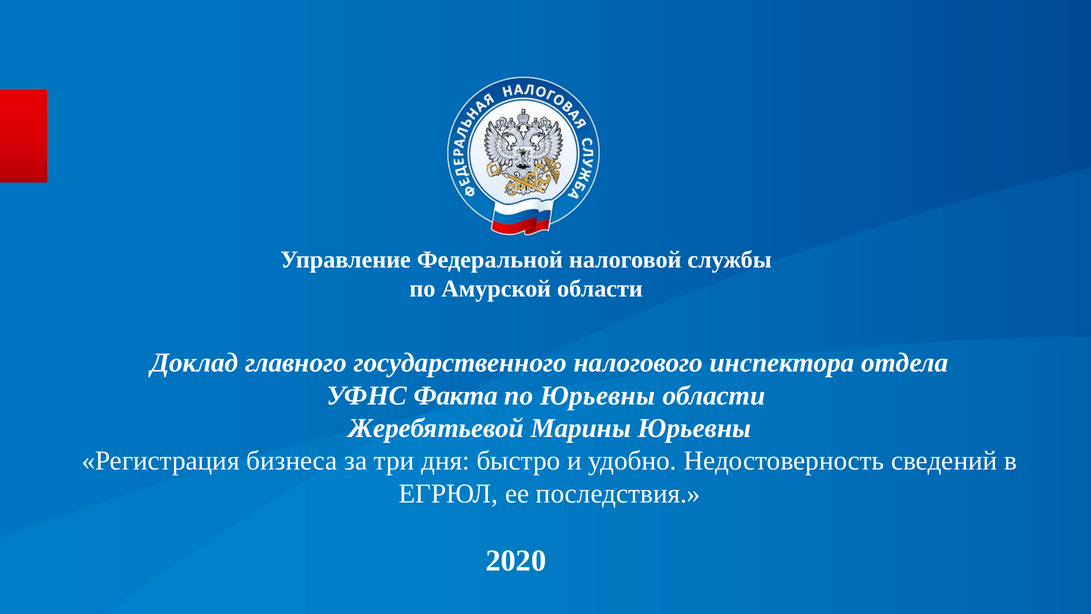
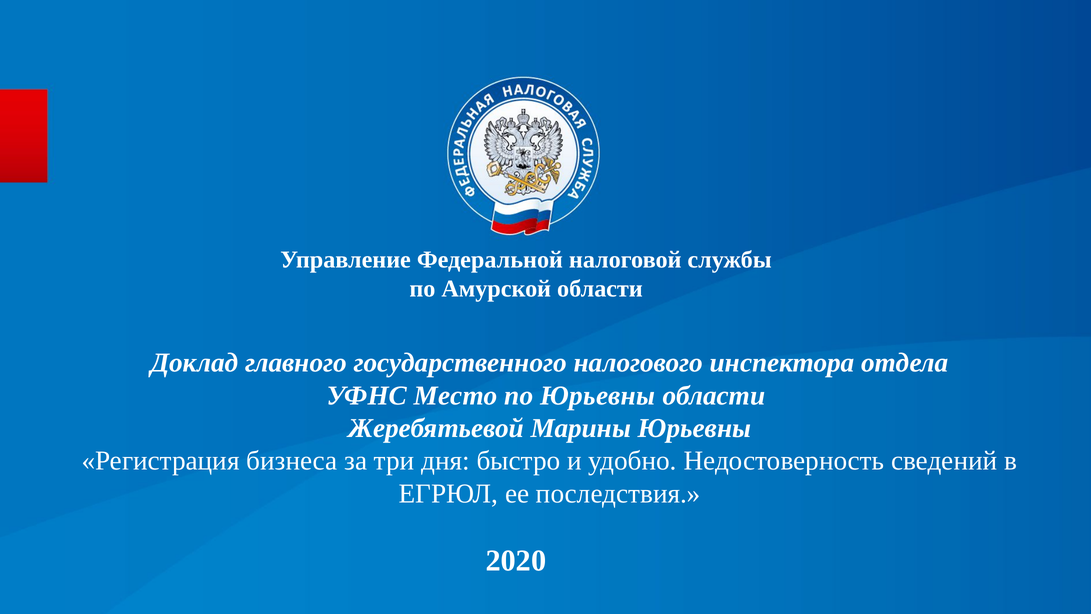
Факта: Факта -> Место (456, 395)
